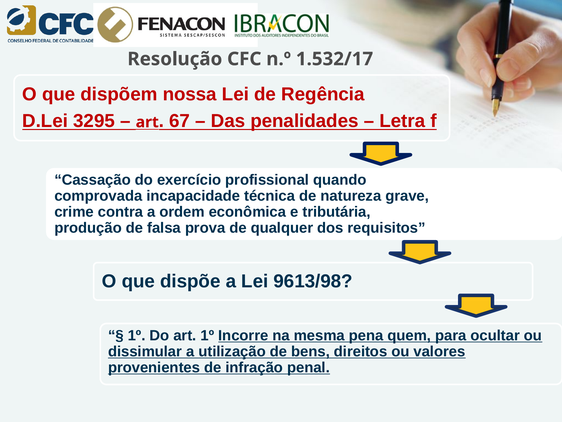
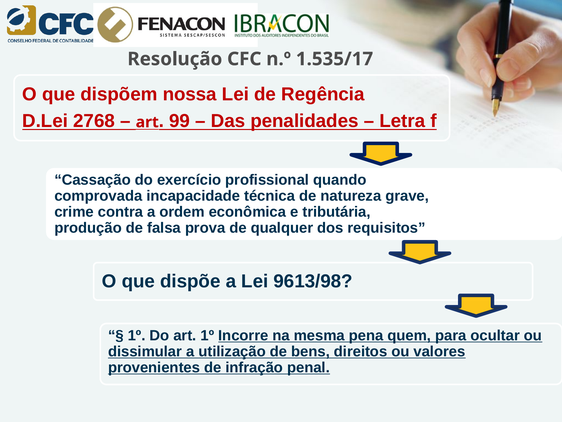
1.532/17: 1.532/17 -> 1.535/17 (335, 59)
3295: 3295 -> 2768 (94, 121)
67: 67 -> 99 (180, 121)
